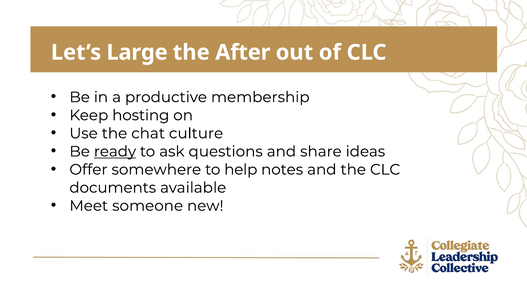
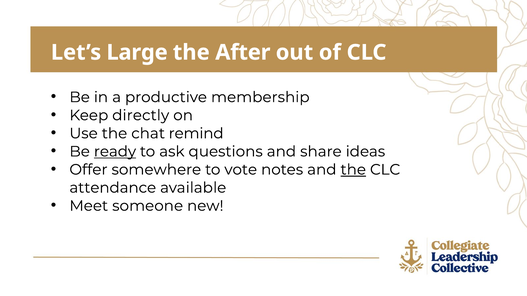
hosting: hosting -> directly (141, 115)
culture: culture -> remind (196, 134)
help: help -> vote (241, 170)
the underline: none -> present (353, 170)
documents: documents -> attendance (113, 188)
